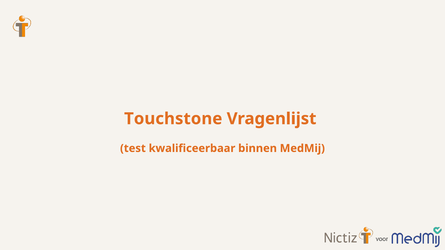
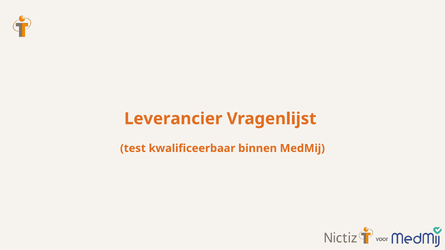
Touchstone: Touchstone -> Leverancier (173, 119)
